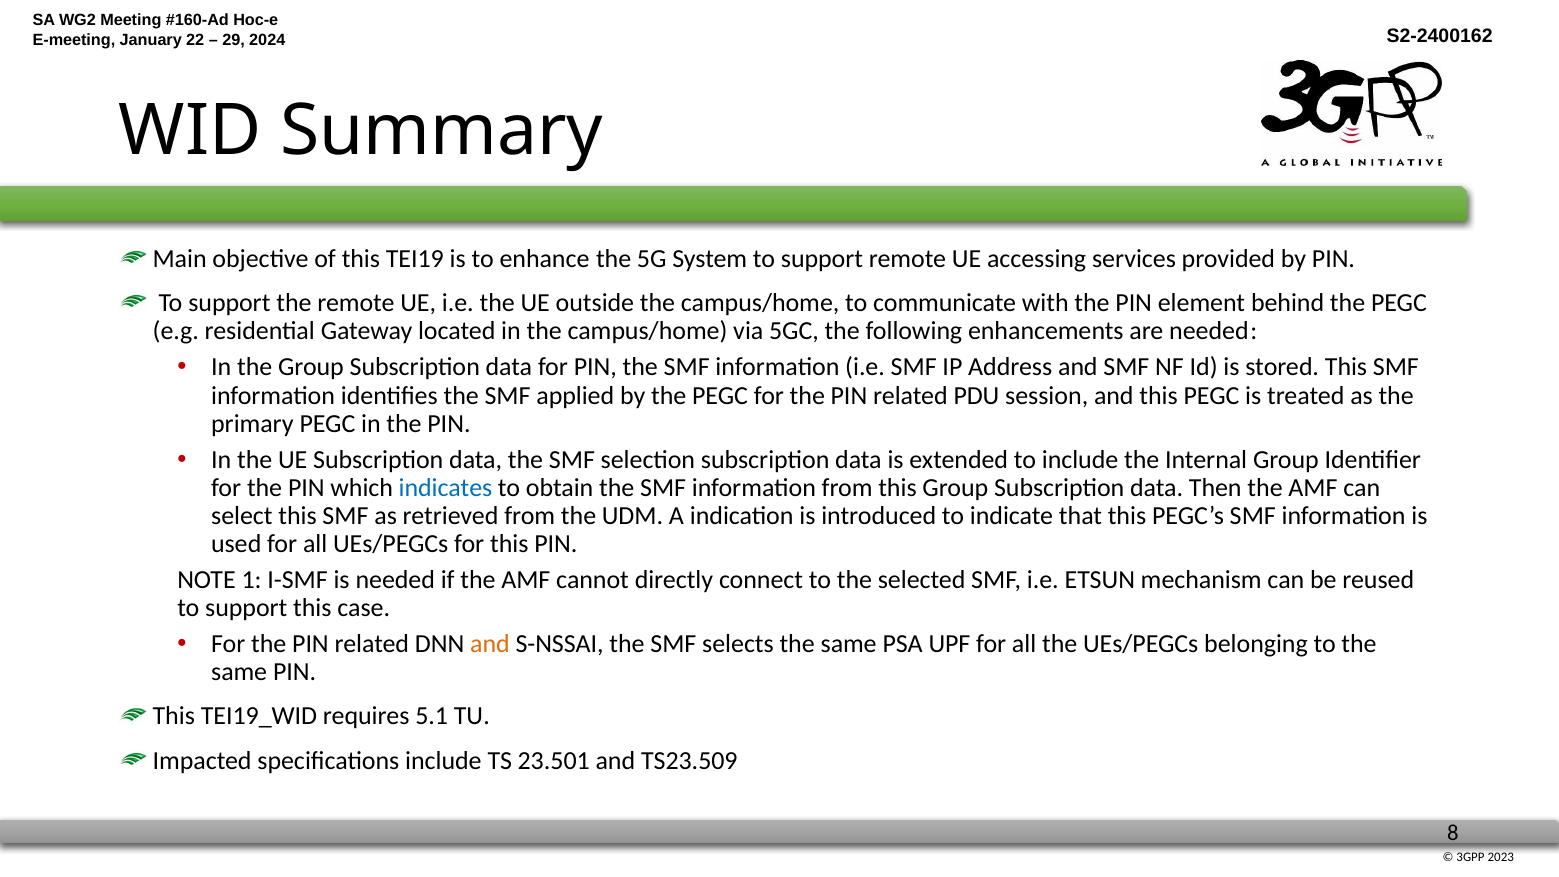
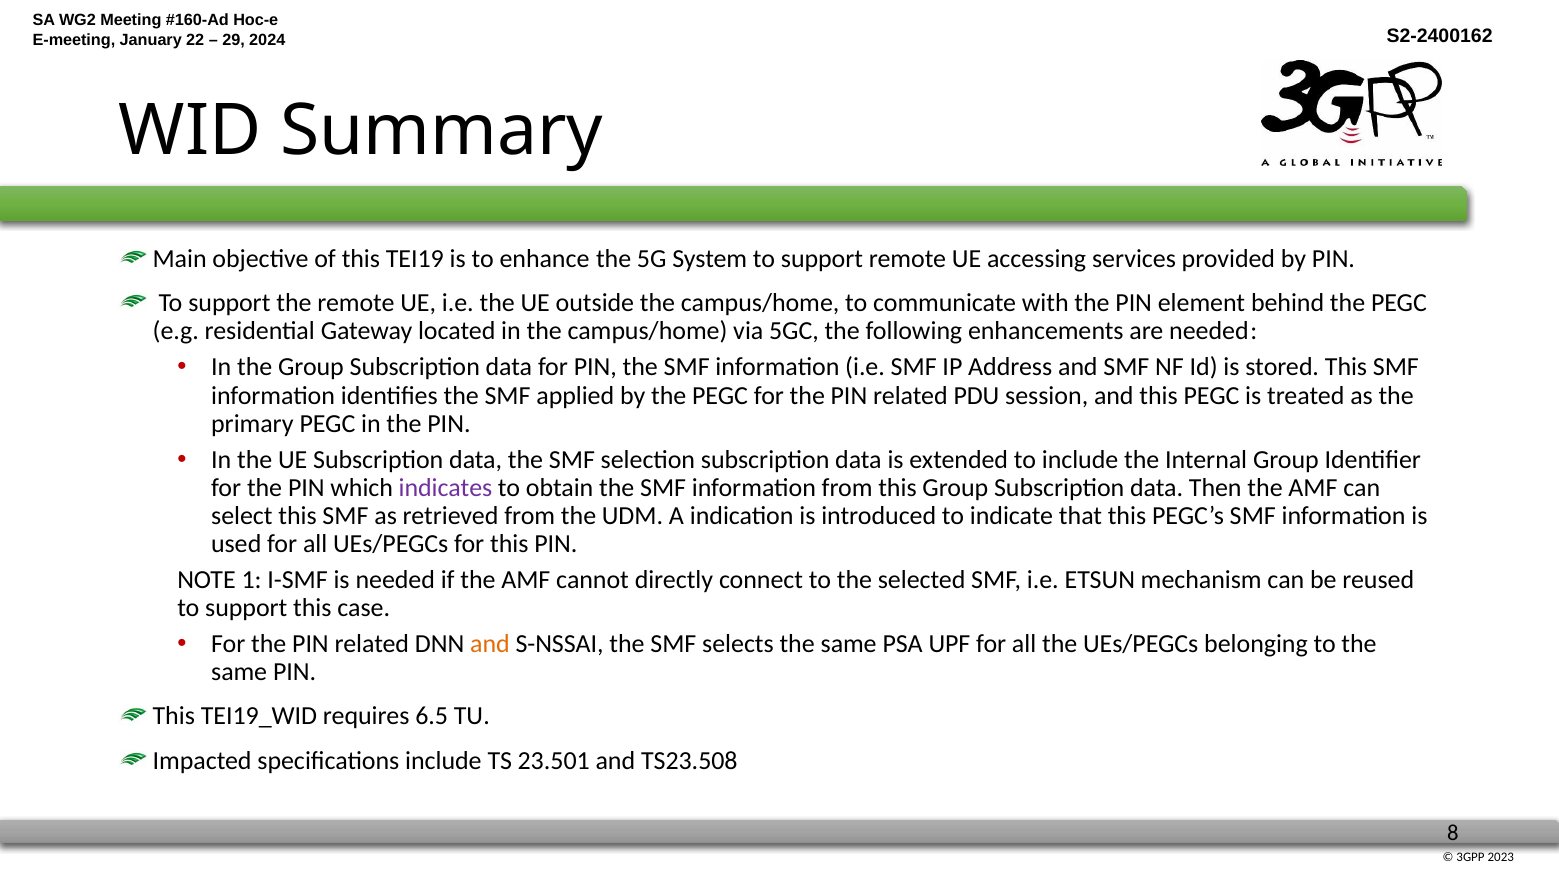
indicates colour: blue -> purple (446, 488)
5.1: 5.1 -> 6.5 (432, 716)
TS23.509: TS23.509 -> TS23.508 (689, 761)
